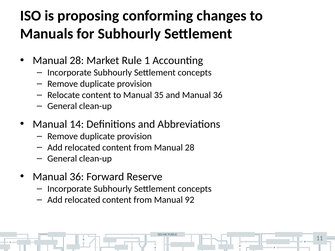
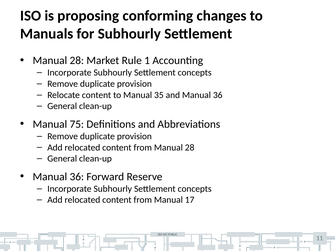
14: 14 -> 75 (77, 124)
92: 92 -> 17 (190, 200)
